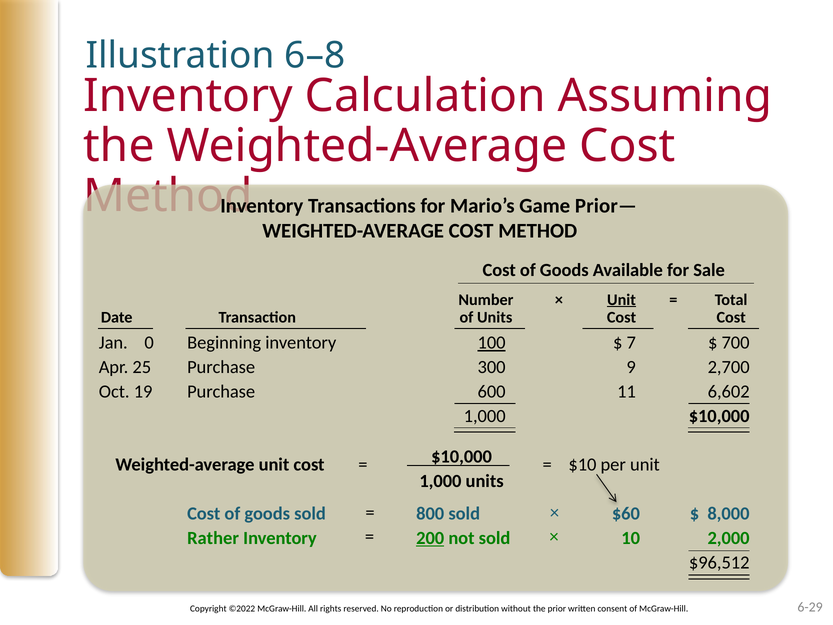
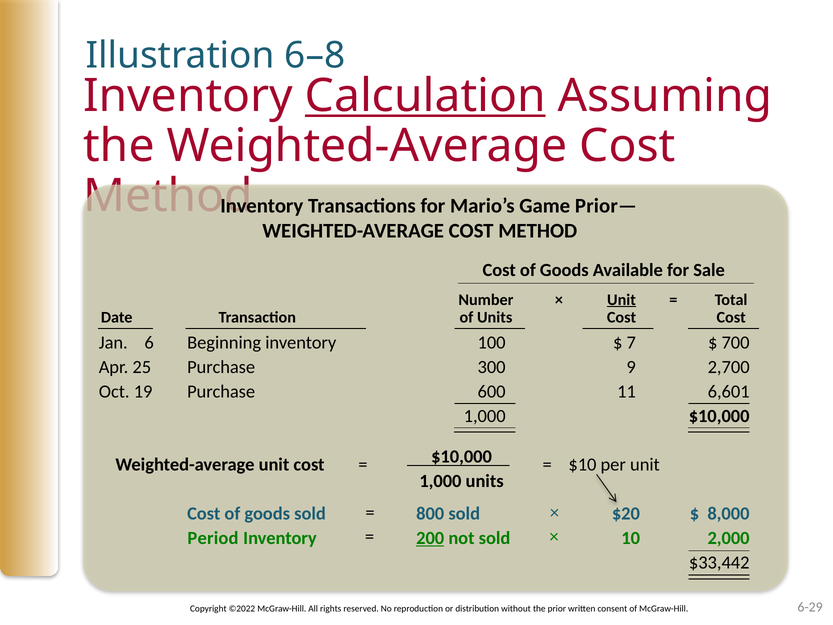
Calculation underline: none -> present (425, 96)
0: 0 -> 6 (149, 343)
100 underline: present -> none (492, 343)
6,602: 6,602 -> 6,601 (729, 391)
$60: $60 -> $20 (626, 513)
Rather: Rather -> Period (213, 538)
$96,512: $96,512 -> $33,442 (719, 562)
